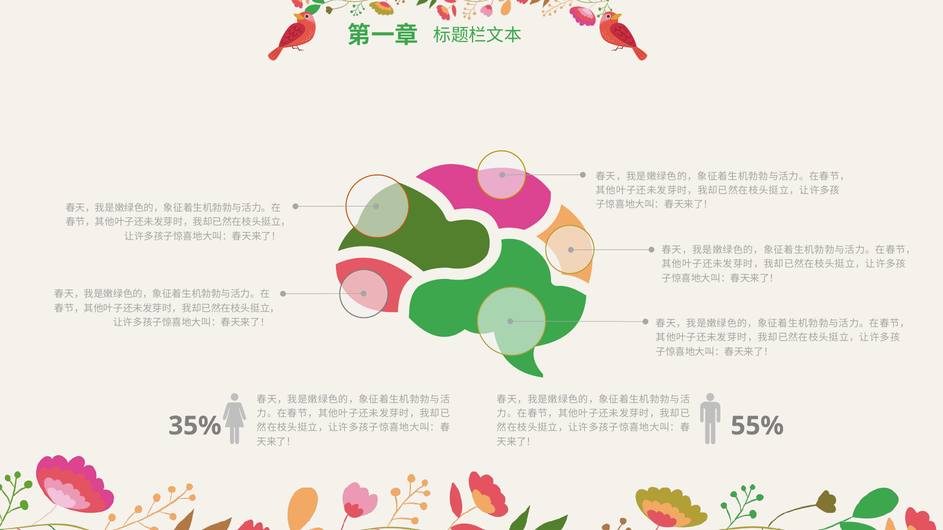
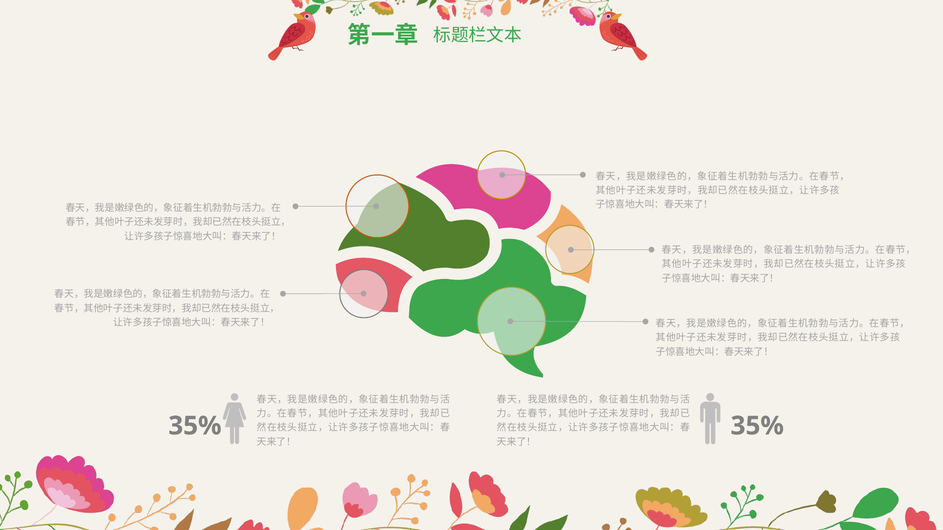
55%: 55% -> 35% (757, 426)
